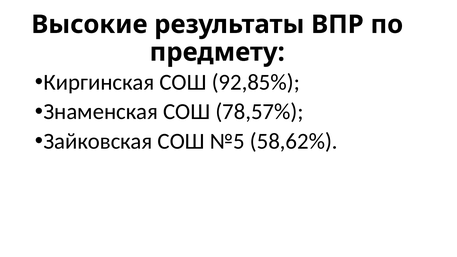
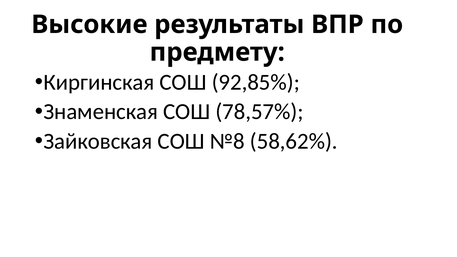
№5: №5 -> №8 (227, 141)
